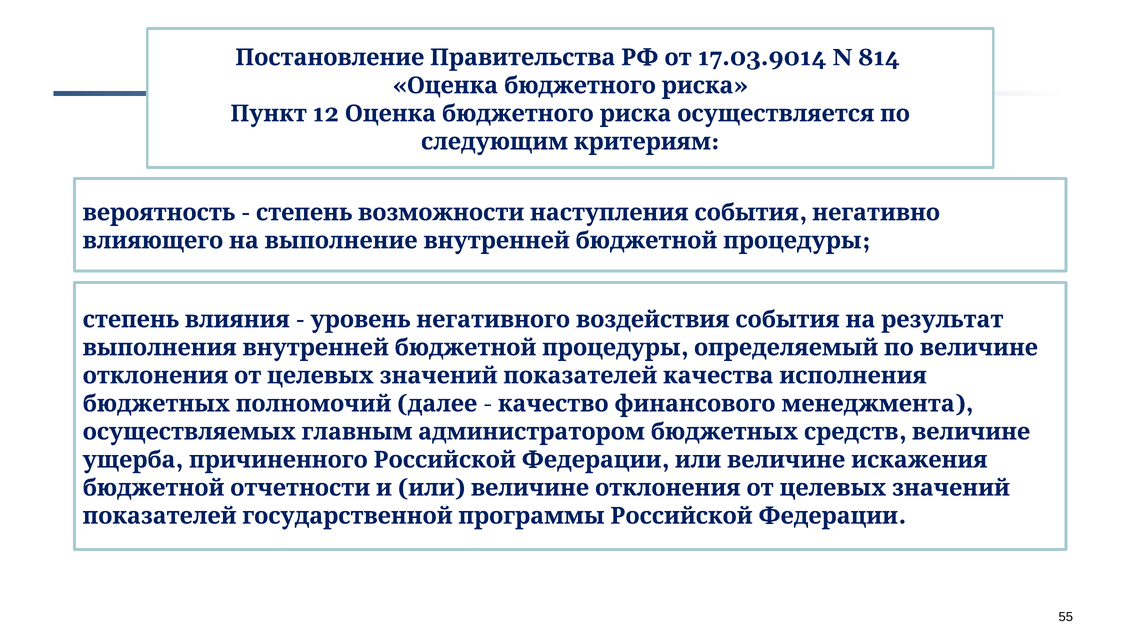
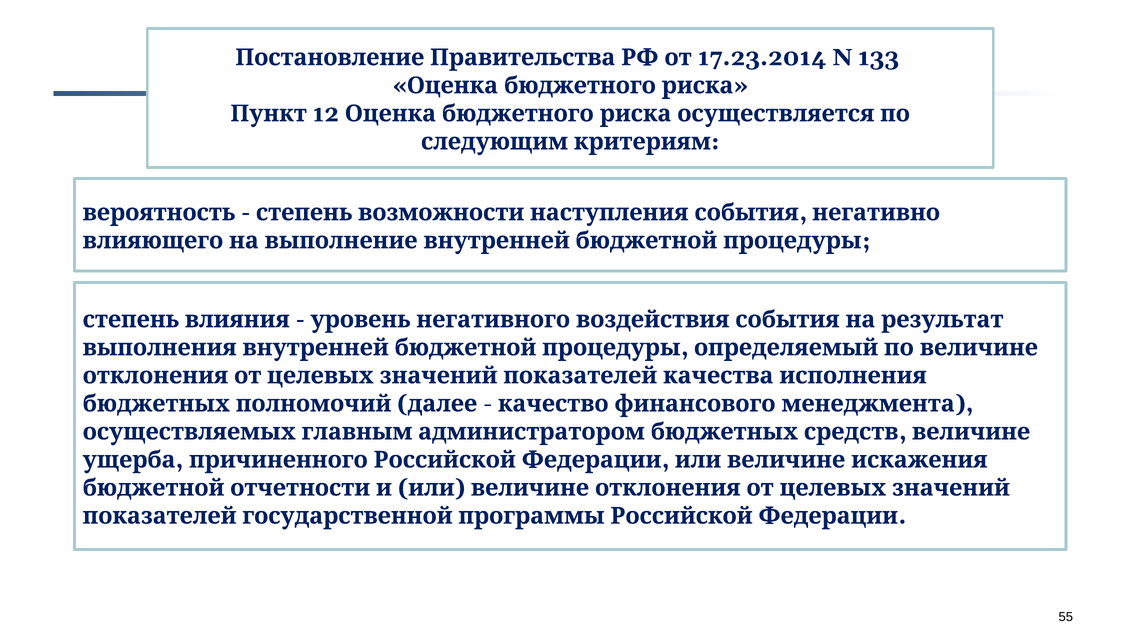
17.03.9014: 17.03.9014 -> 17.23.2014 (762, 58)
814: 814 -> 133 (879, 58)
